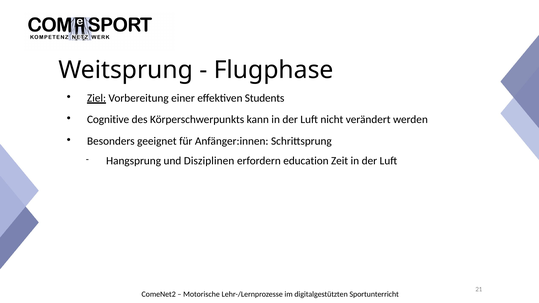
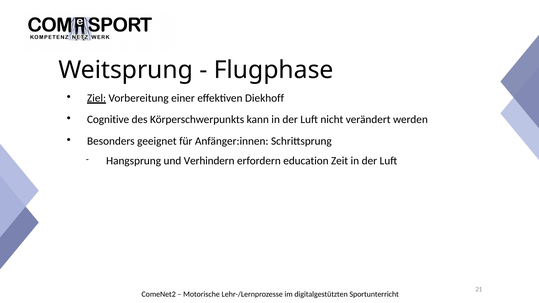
Students: Students -> Diekhoff (265, 98)
Disziplinen: Disziplinen -> Verhindern (209, 161)
